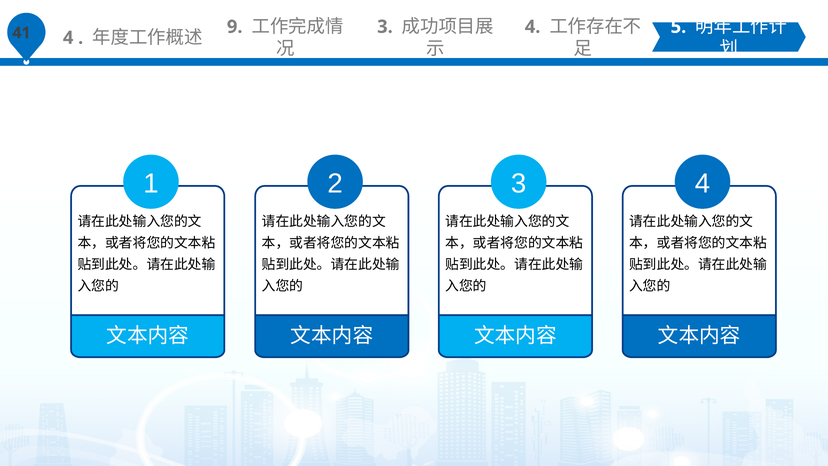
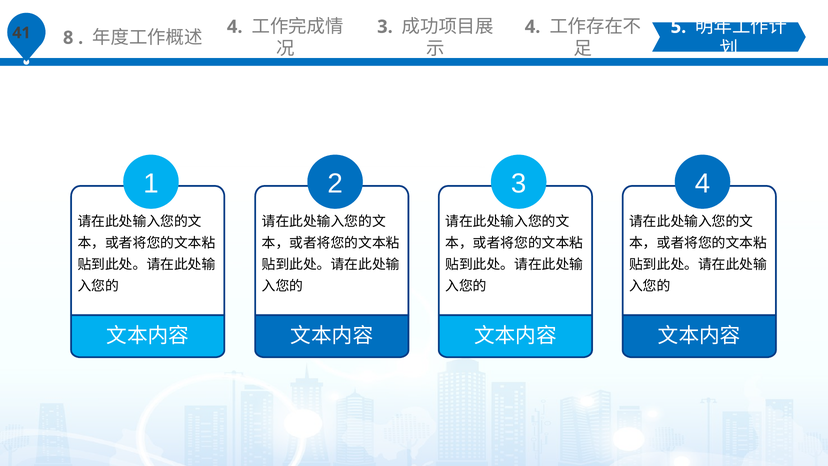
4: 4 -> 8 (68, 38)
9: 9 -> 4 (235, 27)
